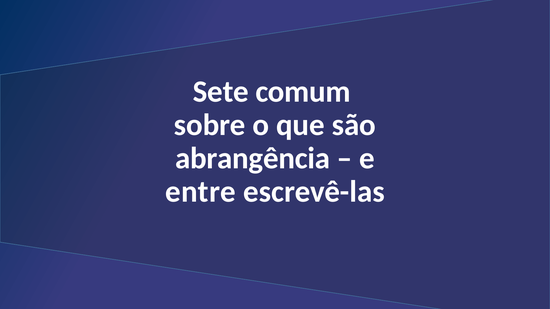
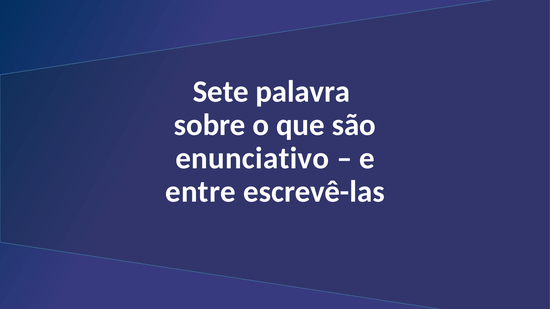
comum: comum -> palavra (303, 92)
abrangência: abrangência -> enunciativo (252, 159)
